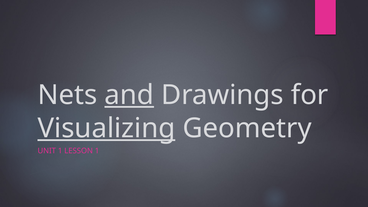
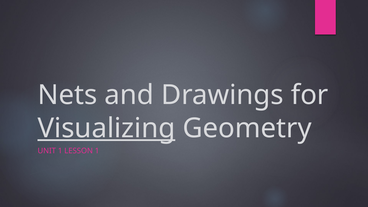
and underline: present -> none (129, 95)
